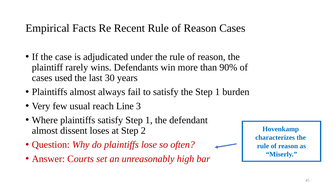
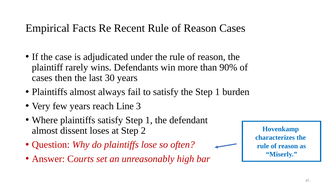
used: used -> then (63, 78)
few usual: usual -> years (80, 106)
